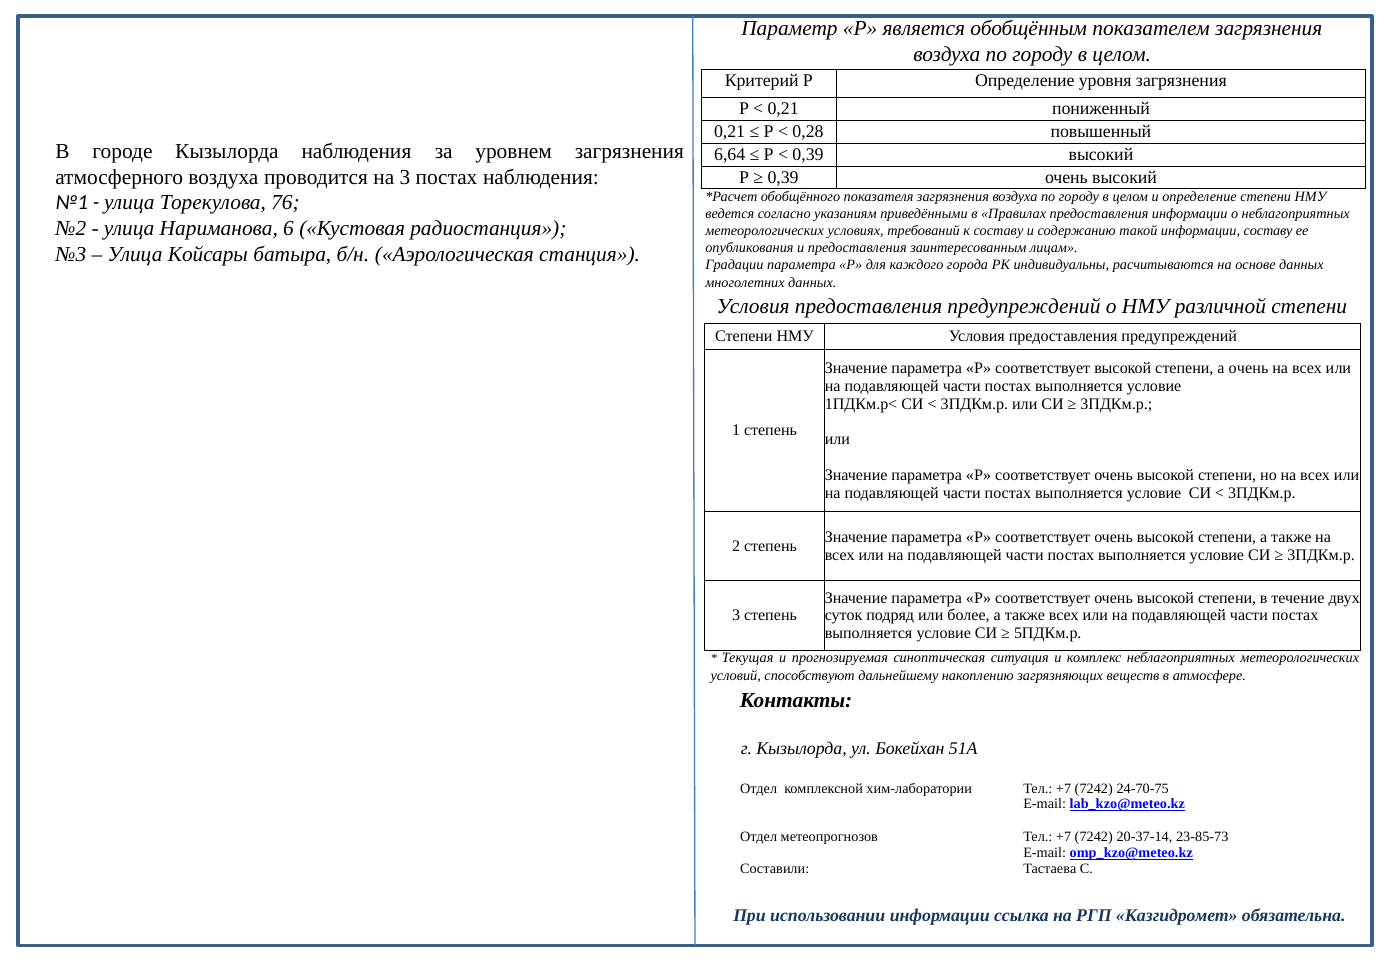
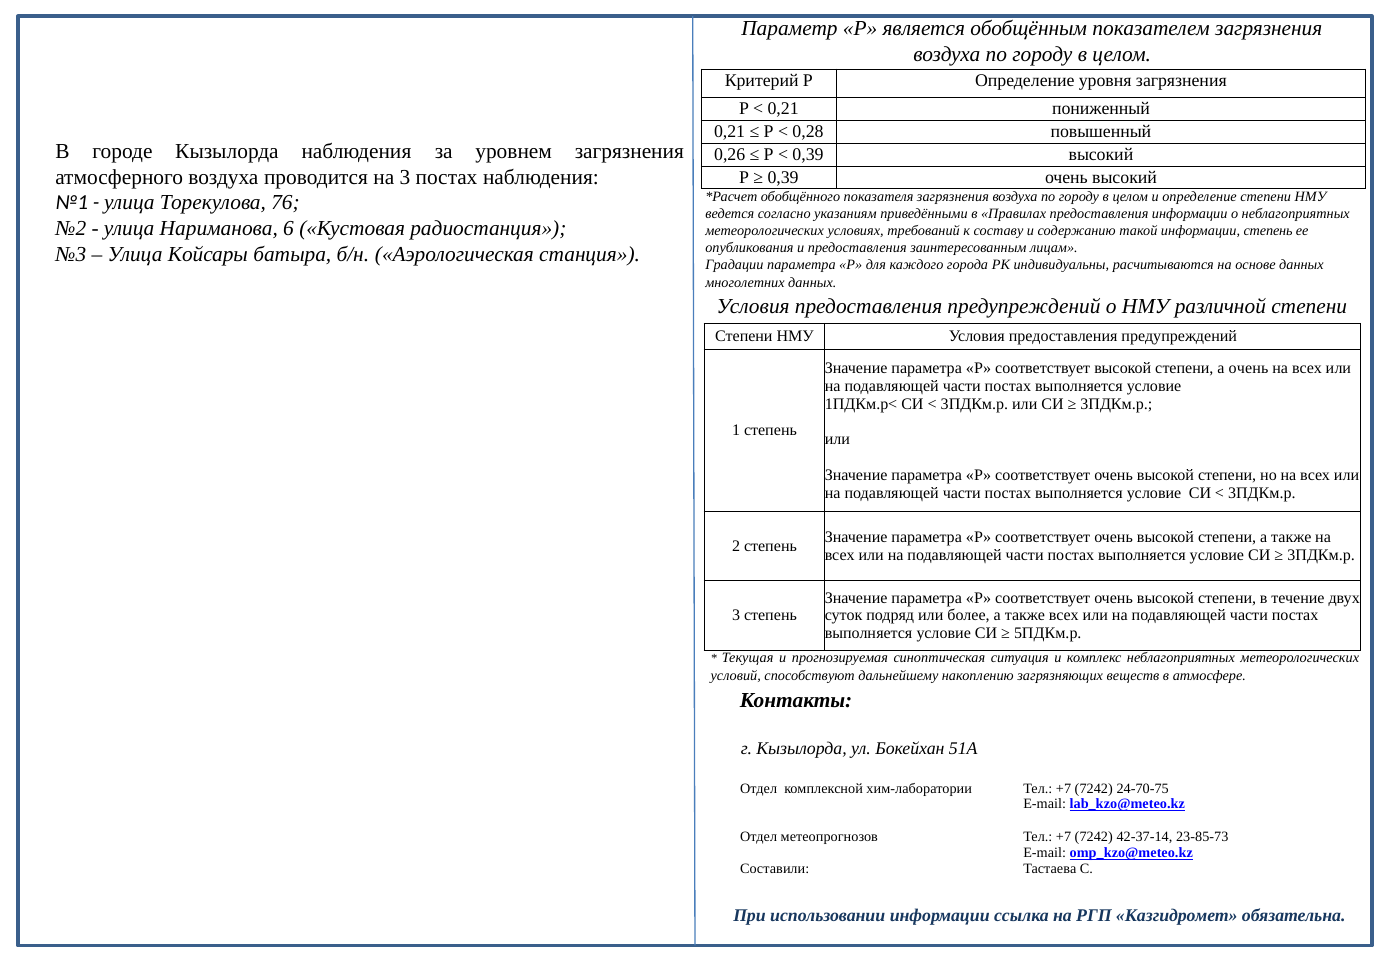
6,64: 6,64 -> 0,26 (730, 154)
информации составу: составу -> степень (1268, 231)
20-37-14: 20-37-14 -> 42-37-14 (1144, 838)
